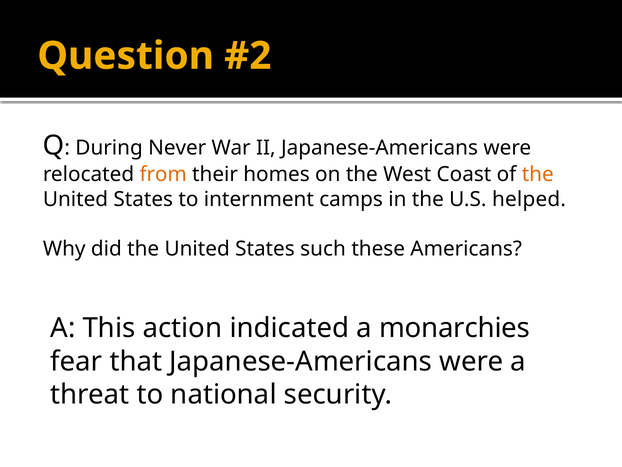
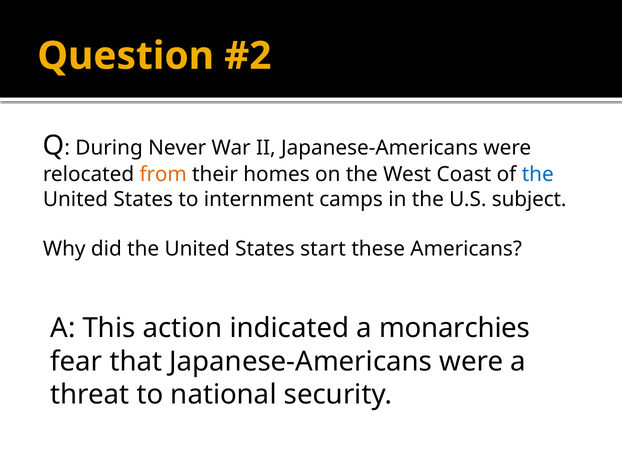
the colour: orange -> blue (538, 174)
helped: helped -> subject (529, 199)
such: such -> start (323, 249)
